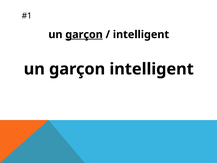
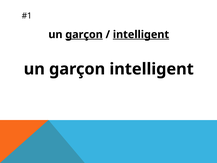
intelligent underline: none -> present (141, 34)
